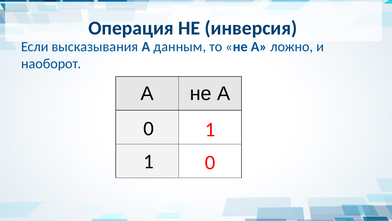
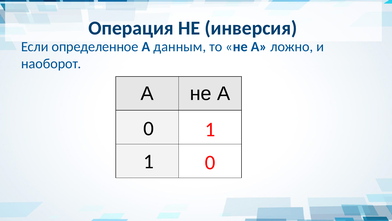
высказывания: высказывания -> определенное (95, 47)
